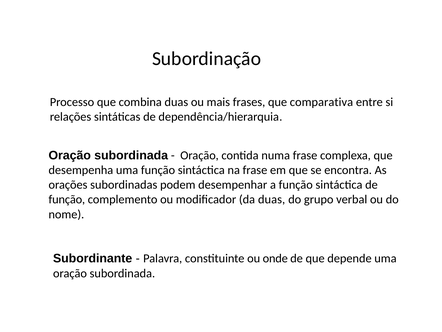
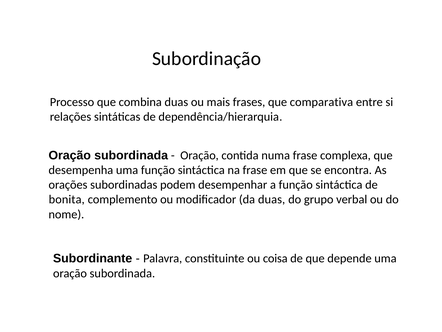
função: função -> bonita (67, 199)
onde: onde -> coisa (275, 258)
